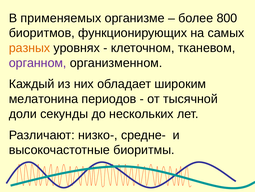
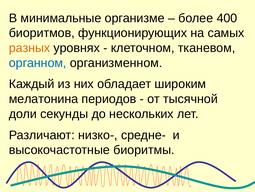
применяемых: применяемых -> минимальные (61, 18)
800: 800 -> 400 (227, 18)
органном colour: purple -> blue (38, 63)
